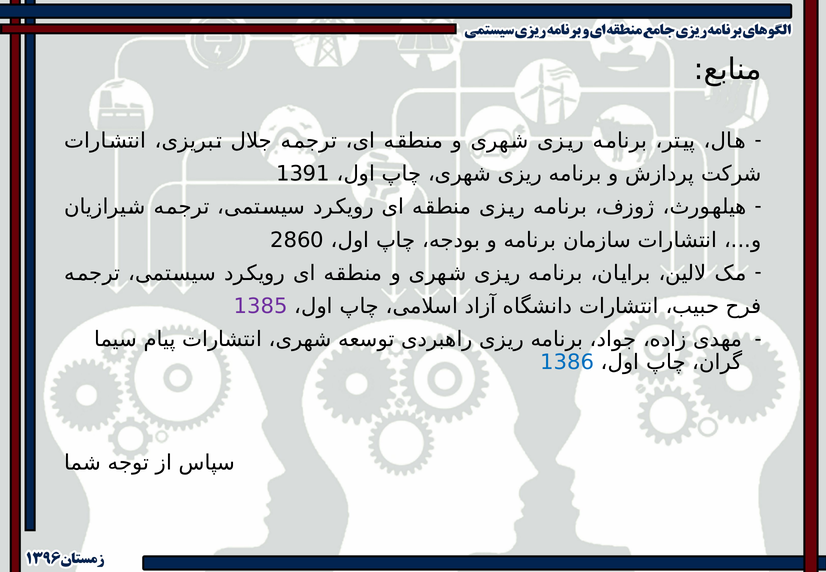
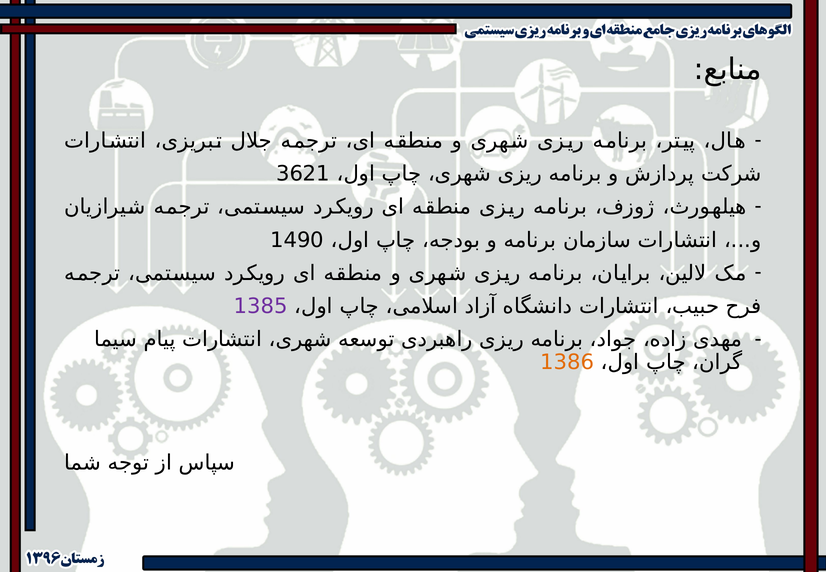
1391: 1391 -> 3621 (303, 174)
2860: 2860 -> 1490 (297, 240)
1386 colour: blue -> orange (567, 362)
